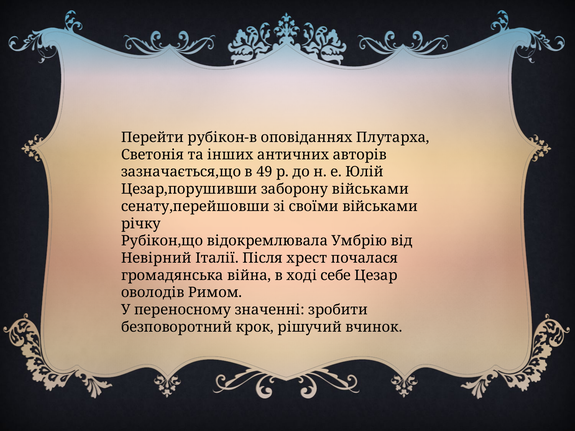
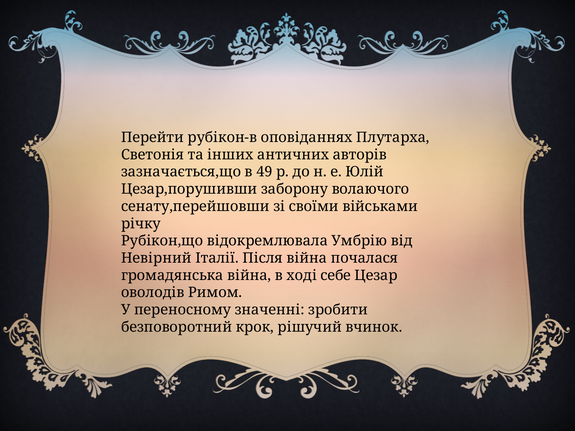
заборону військами: військами -> волаючого (370, 189)
Після хрест: хрест -> війна (307, 258)
